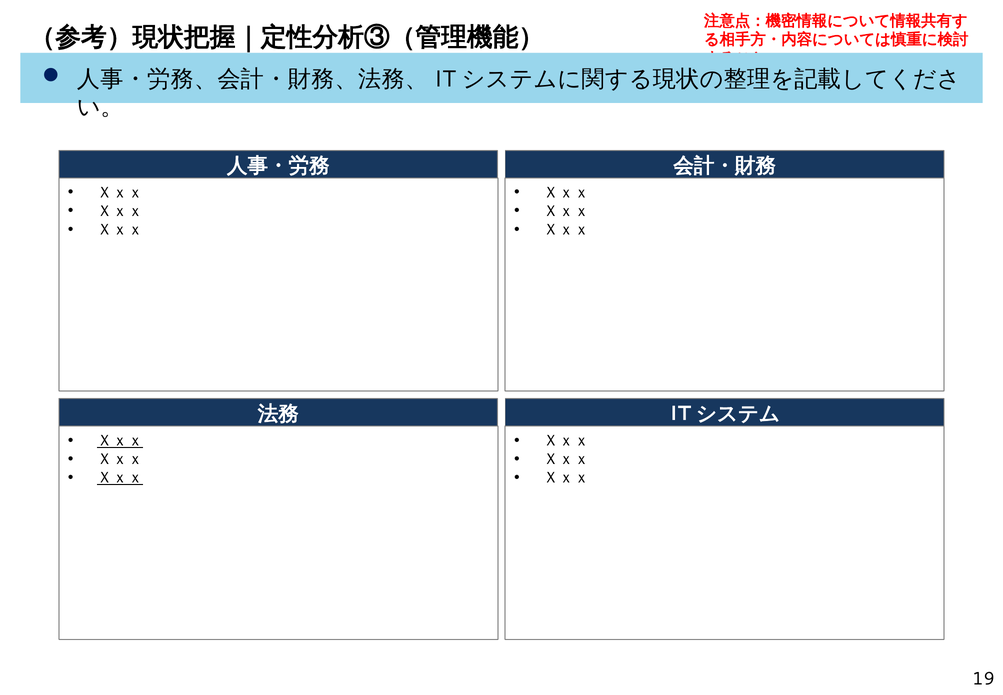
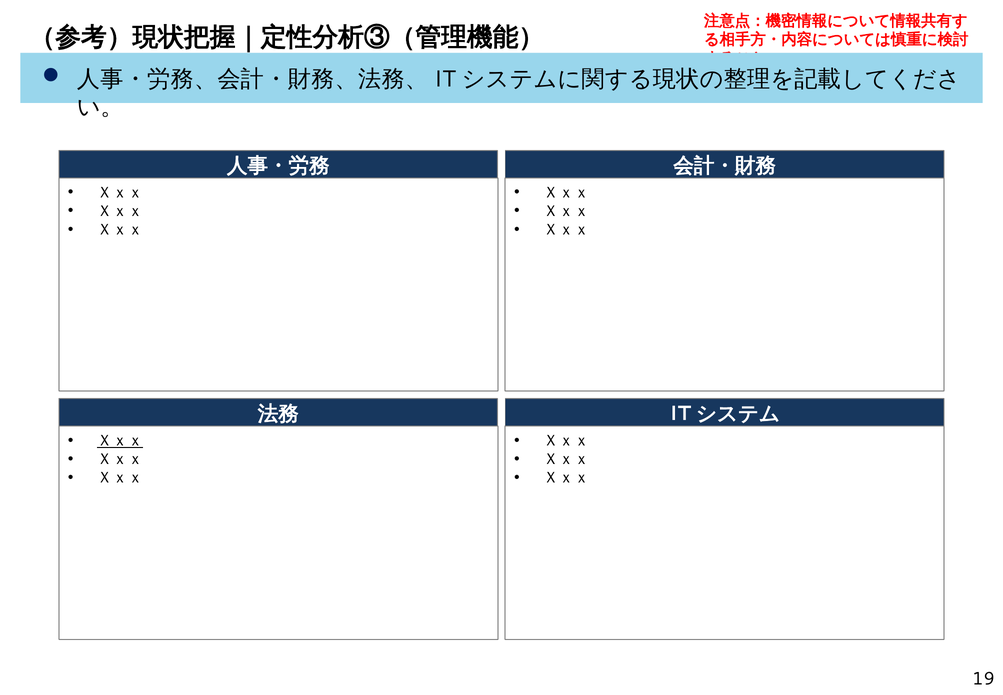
Ｘｘｘ underline: present -> none (120, 477)
